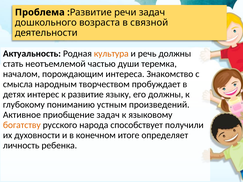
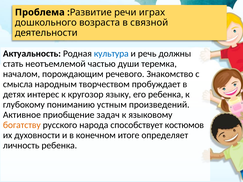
речи задач: задач -> играх (152, 12)
культура colour: orange -> blue (111, 54)
интереса: интереса -> речевого (125, 74)
к развитие: развитие -> кругозор (86, 94)
его должны: должны -> ребенка (166, 94)
получили: получили -> костюмов (184, 125)
